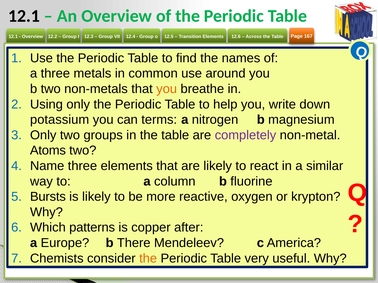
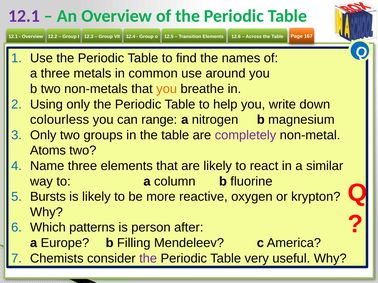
12.1 colour: black -> purple (24, 16)
potassium: potassium -> colourless (60, 120)
terms: terms -> range (159, 120)
copper: copper -> person (151, 228)
There: There -> Filling (134, 243)
the colour: orange -> purple (148, 259)
